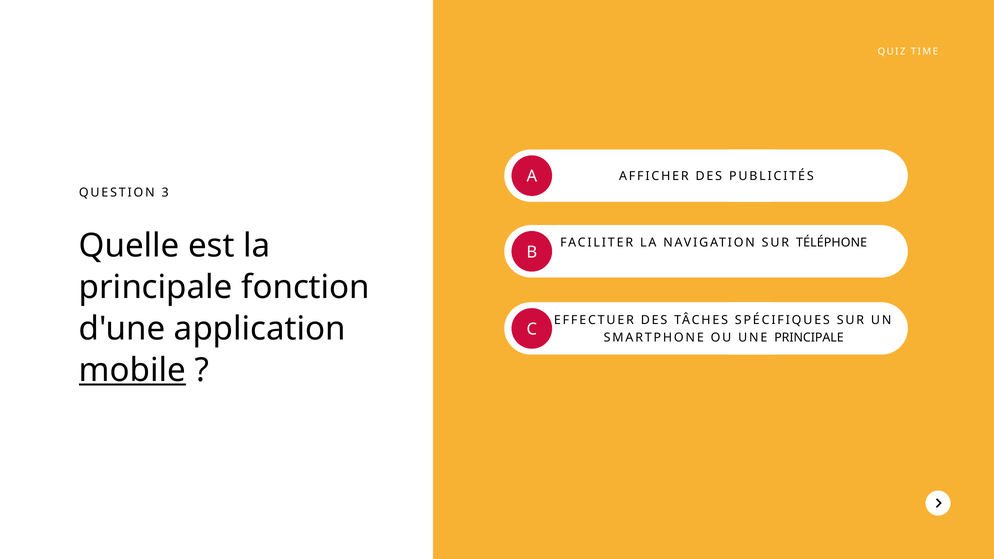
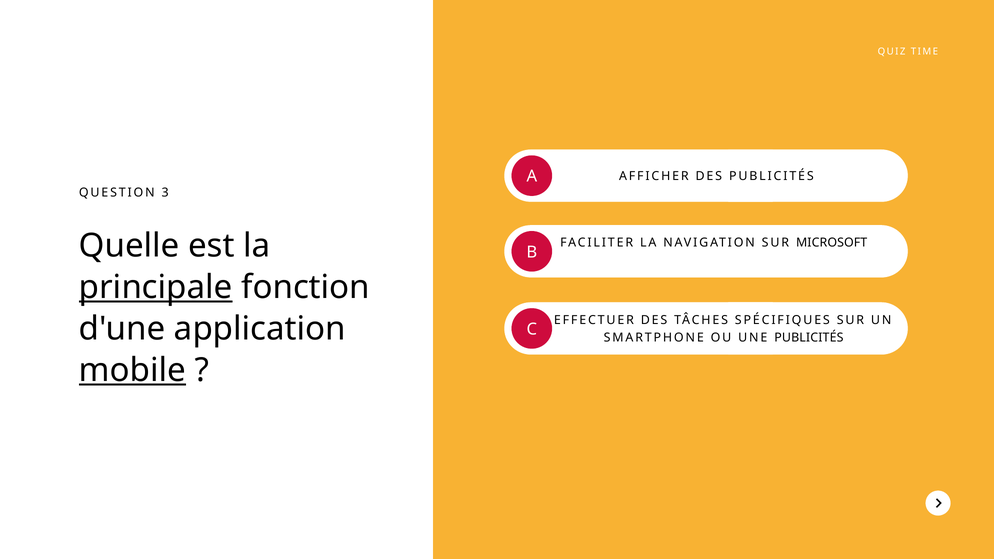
TÉLÉPHONE: TÉLÉPHONE -> MICROSOFT (832, 243)
principale underline: none -> present (156, 287)
UNE PRINCIPALE: PRINCIPALE -> PUBLICITÉS (809, 338)
